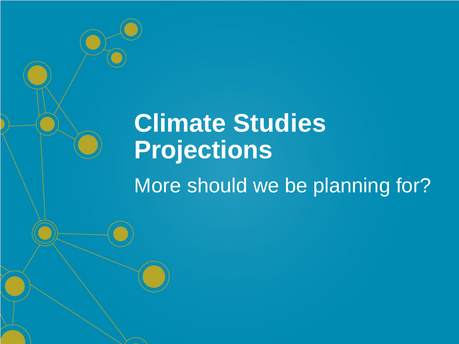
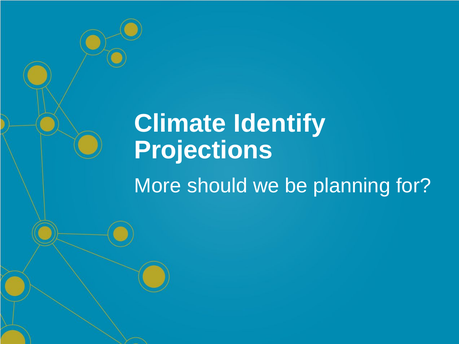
Studies: Studies -> Identify (280, 124)
